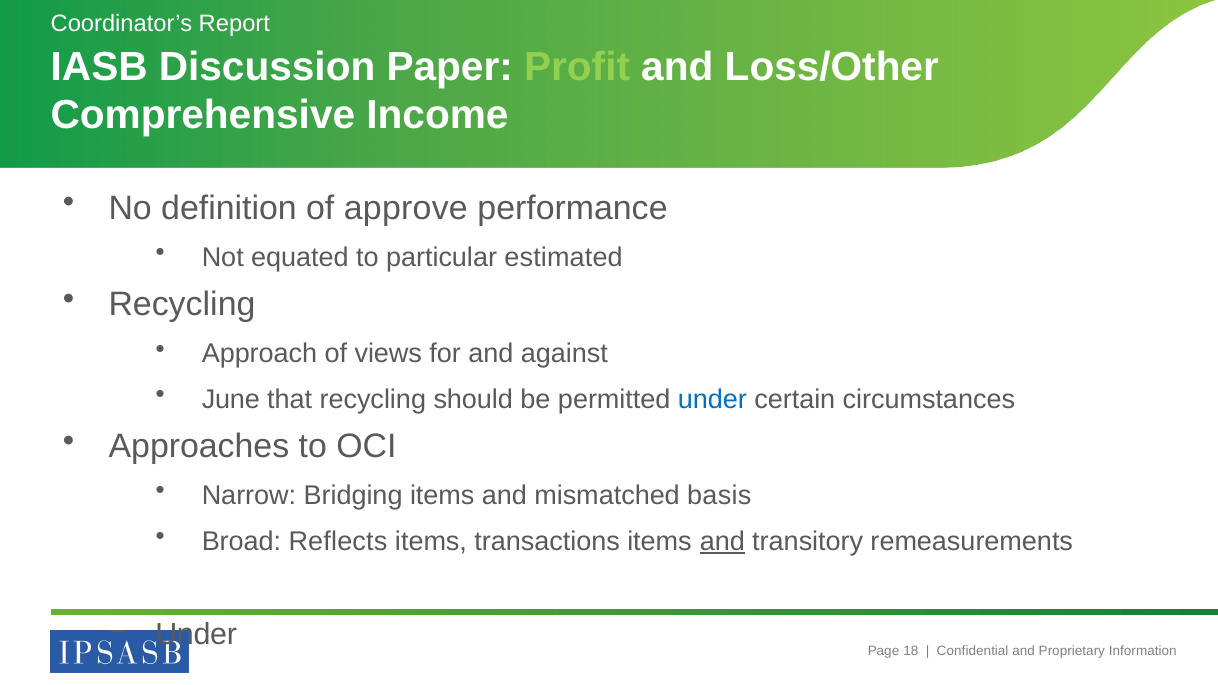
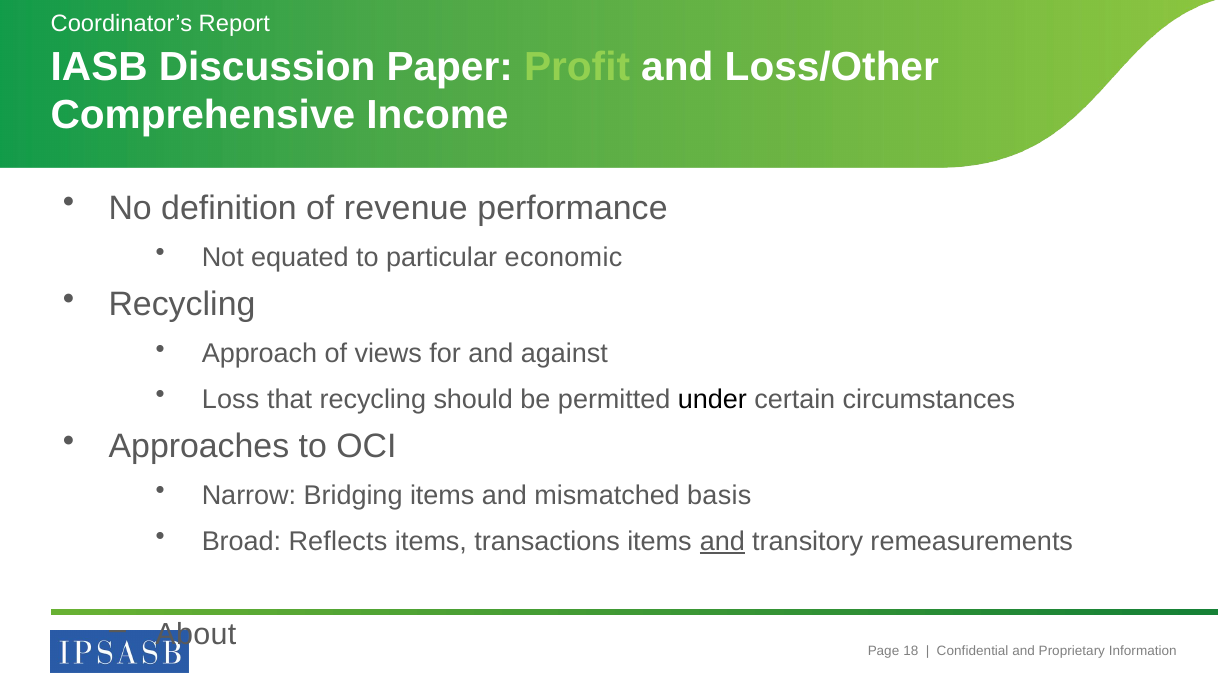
approve: approve -> revenue (406, 208)
estimated: estimated -> economic (564, 257)
June: June -> Loss (231, 399)
under colour: blue -> black (712, 399)
Under: Under -> About (196, 635)
